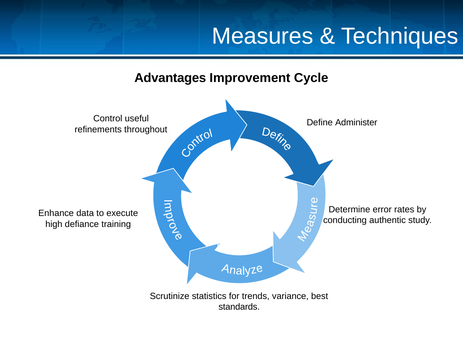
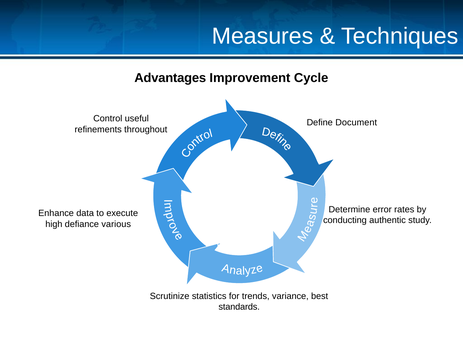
Administer: Administer -> Document (356, 122)
training: training -> various (116, 224)
